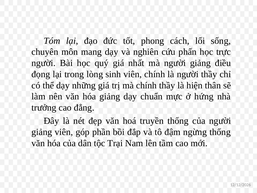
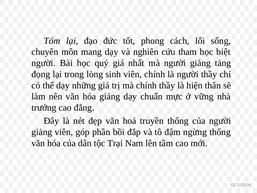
phấn: phấn -> tham (188, 52)
trực: trực -> biệt (223, 52)
điều: điều -> tảng (223, 63)
hứng: hứng -> vững (204, 96)
